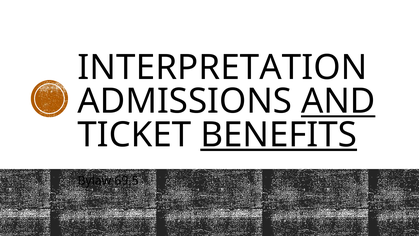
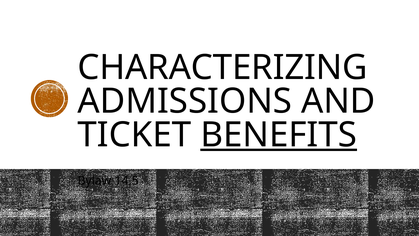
INTERPRETATION: INTERPRETATION -> CHARACTERIZING (223, 68)
AND underline: present -> none (338, 101)
69.5: 69.5 -> 14.5 (127, 181)
